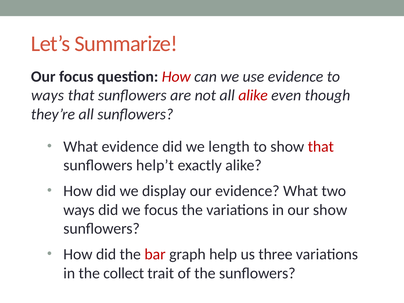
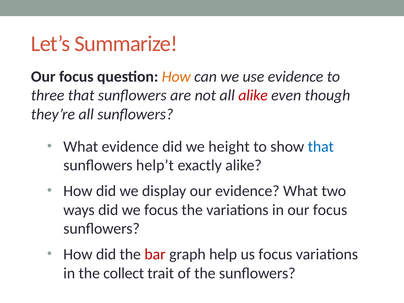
How colour: red -> orange (176, 77)
ways: ways -> three (48, 95)
length: length -> height (229, 147)
that colour: red -> blue (321, 147)
in our show: show -> focus (330, 210)
us three: three -> focus (275, 254)
